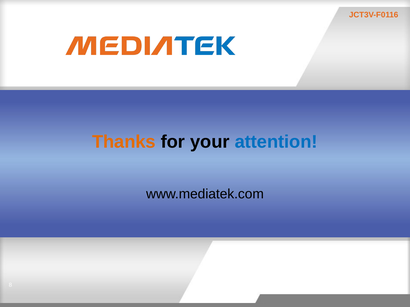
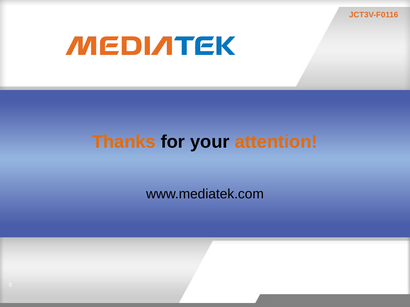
attention colour: blue -> orange (276, 142)
